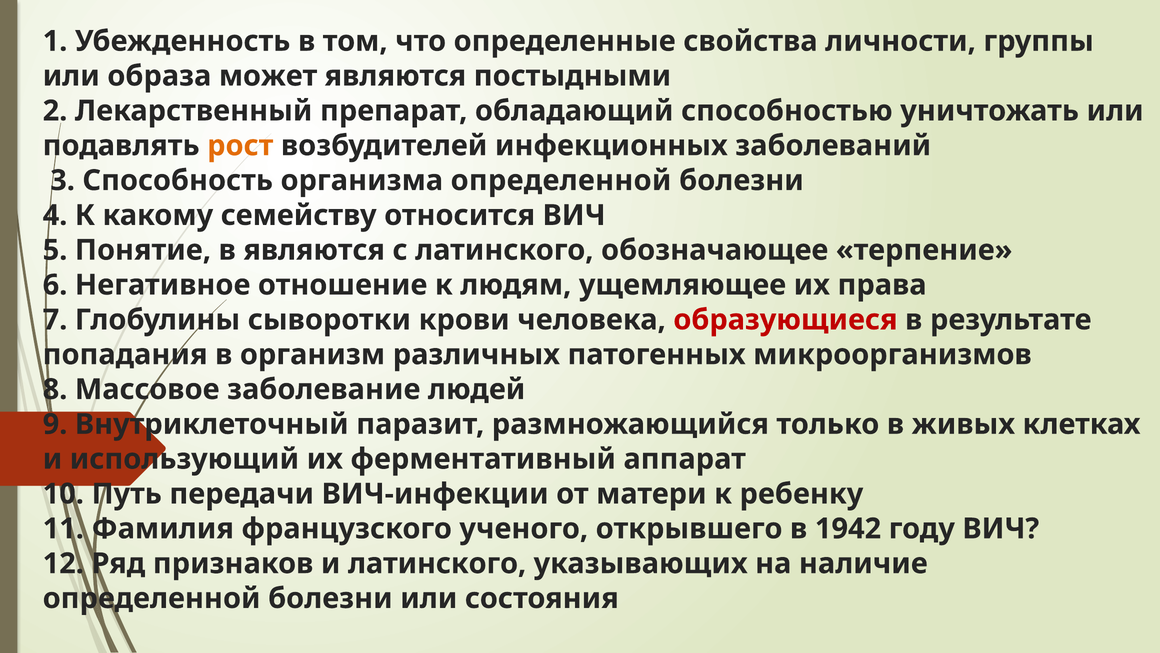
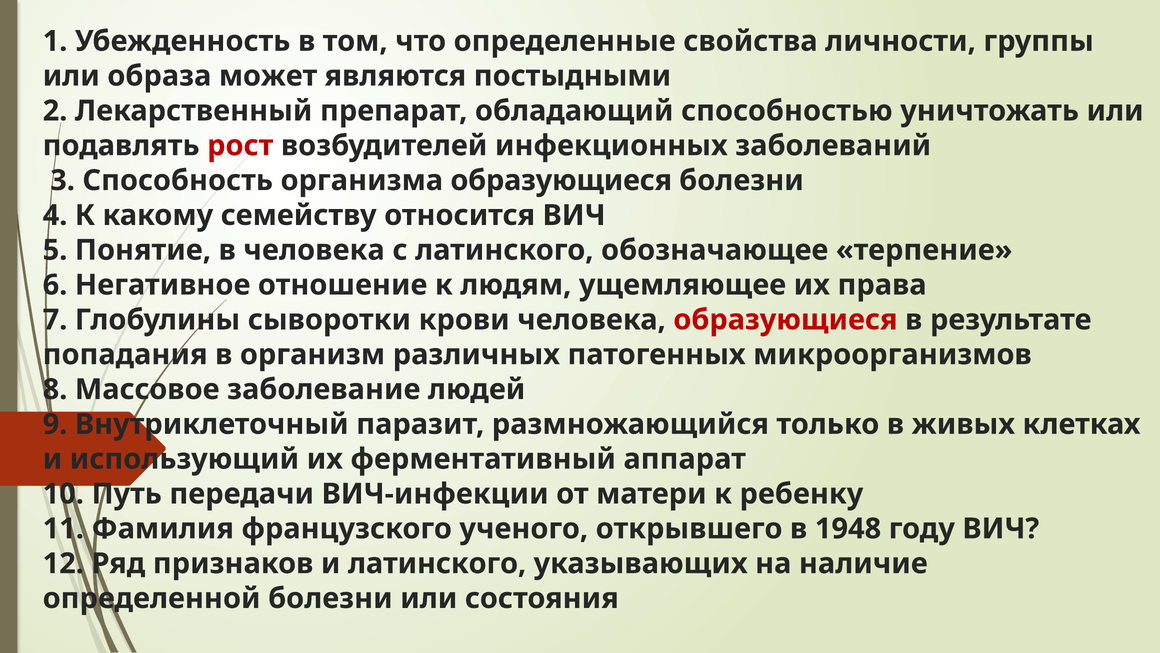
рост colour: orange -> red (240, 146)
организма определенной: определенной -> образующиеся (561, 180)
в являются: являются -> человека (314, 250)
1942: 1942 -> 1948 (848, 528)
